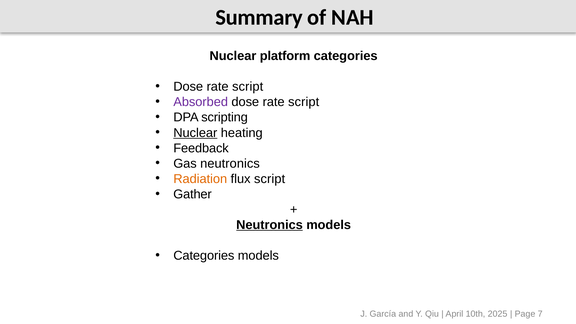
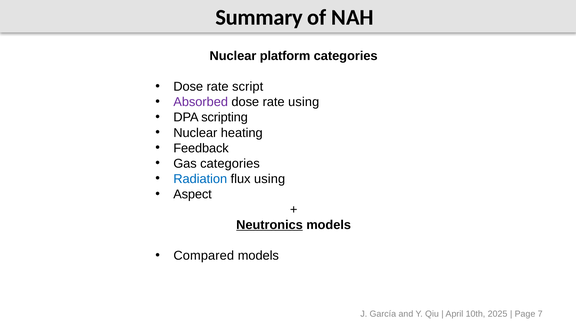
script: script -> using (304, 102)
Nuclear underline: present -> none (195, 133)
Gas neutronics: neutronics -> categories (230, 163)
Radiation colour: orange -> blue (200, 179)
flux script: script -> using (270, 179)
Gather: Gather -> Aspect (193, 194)
Categories: Categories -> Compared (204, 256)
